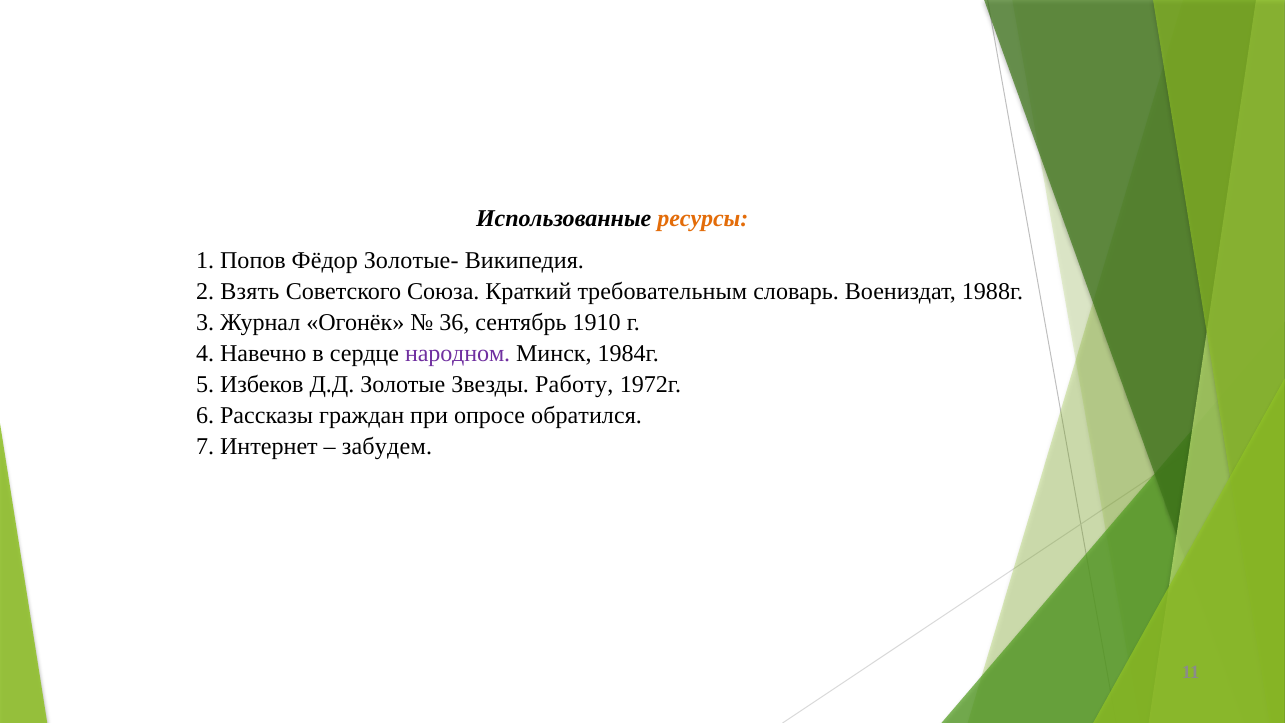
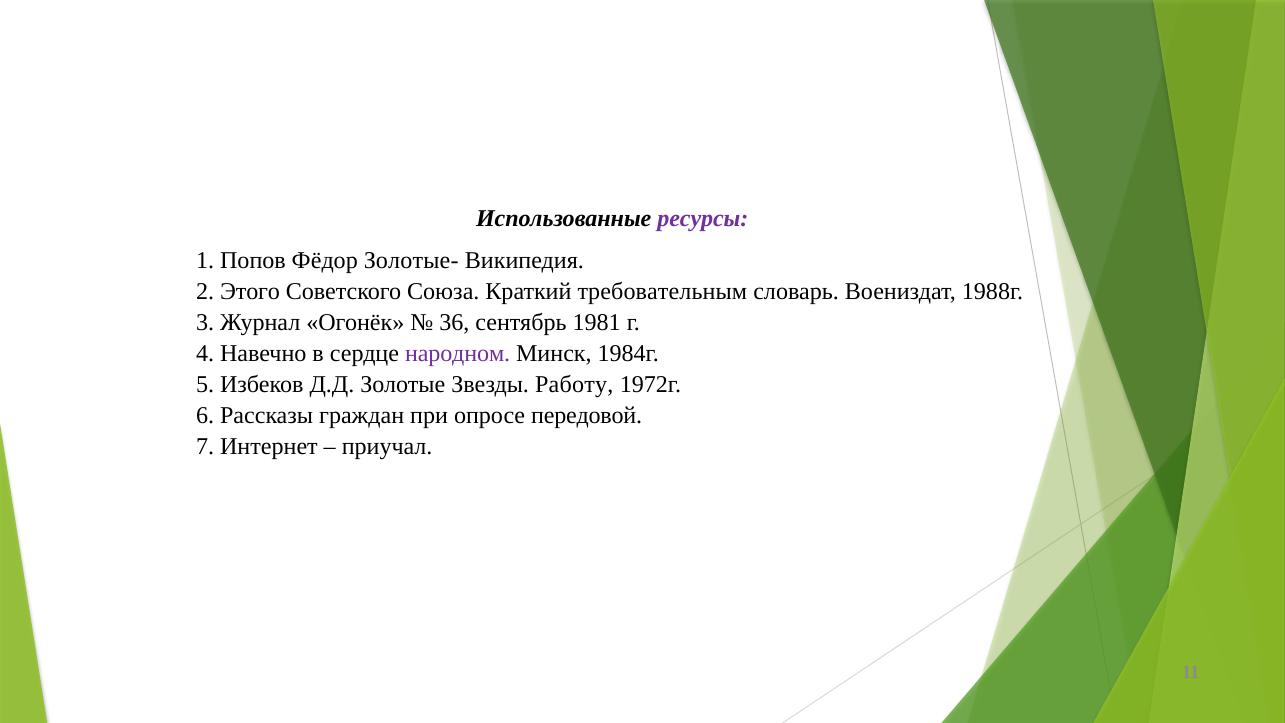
ресурсы colour: orange -> purple (703, 219)
Взять: Взять -> Этого (250, 291)
1910: 1910 -> 1981 (597, 322)
обратился: обратился -> передовой (587, 415)
забудем: забудем -> приучал (387, 446)
